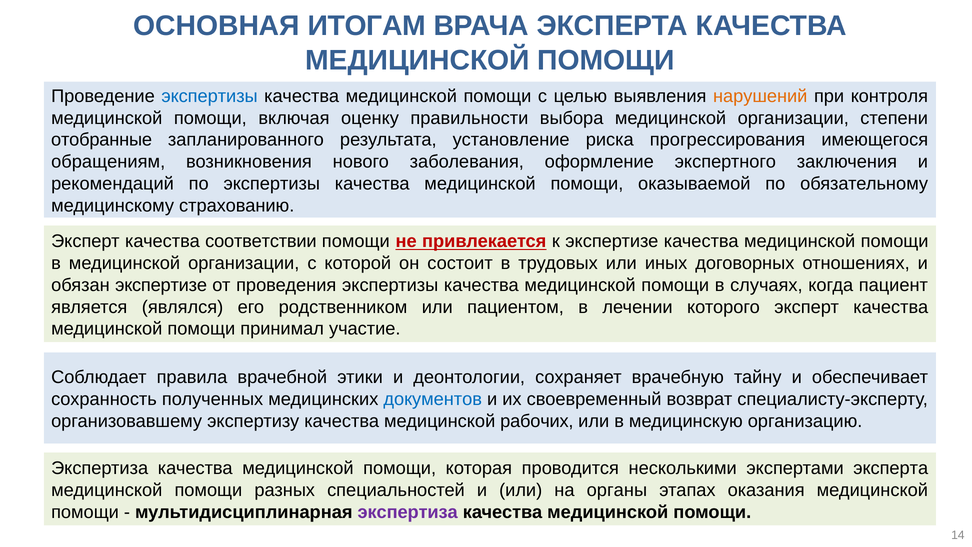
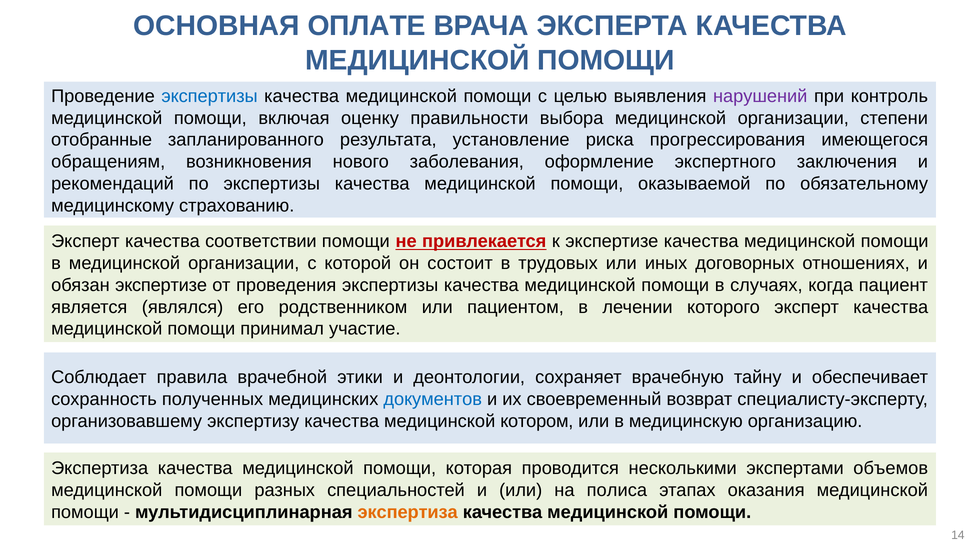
ИТОГАМ: ИТОГАМ -> ОПЛАТЕ (367, 26)
нарушений colour: orange -> purple (760, 96)
контроля: контроля -> контроль (889, 96)
рабочих: рабочих -> котором (537, 421)
экспертами эксперта: эксперта -> объемов (891, 468)
органы: органы -> полиса (617, 490)
экспертиза colour: purple -> orange (408, 512)
